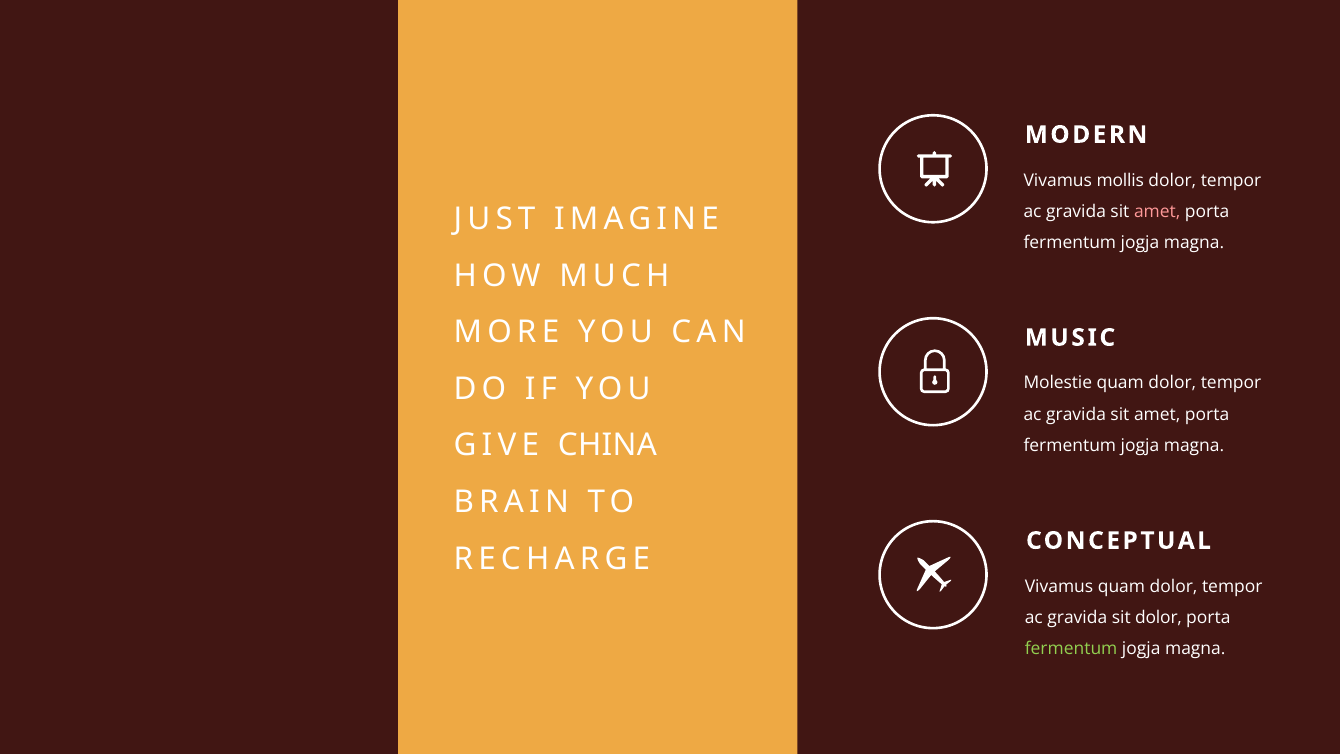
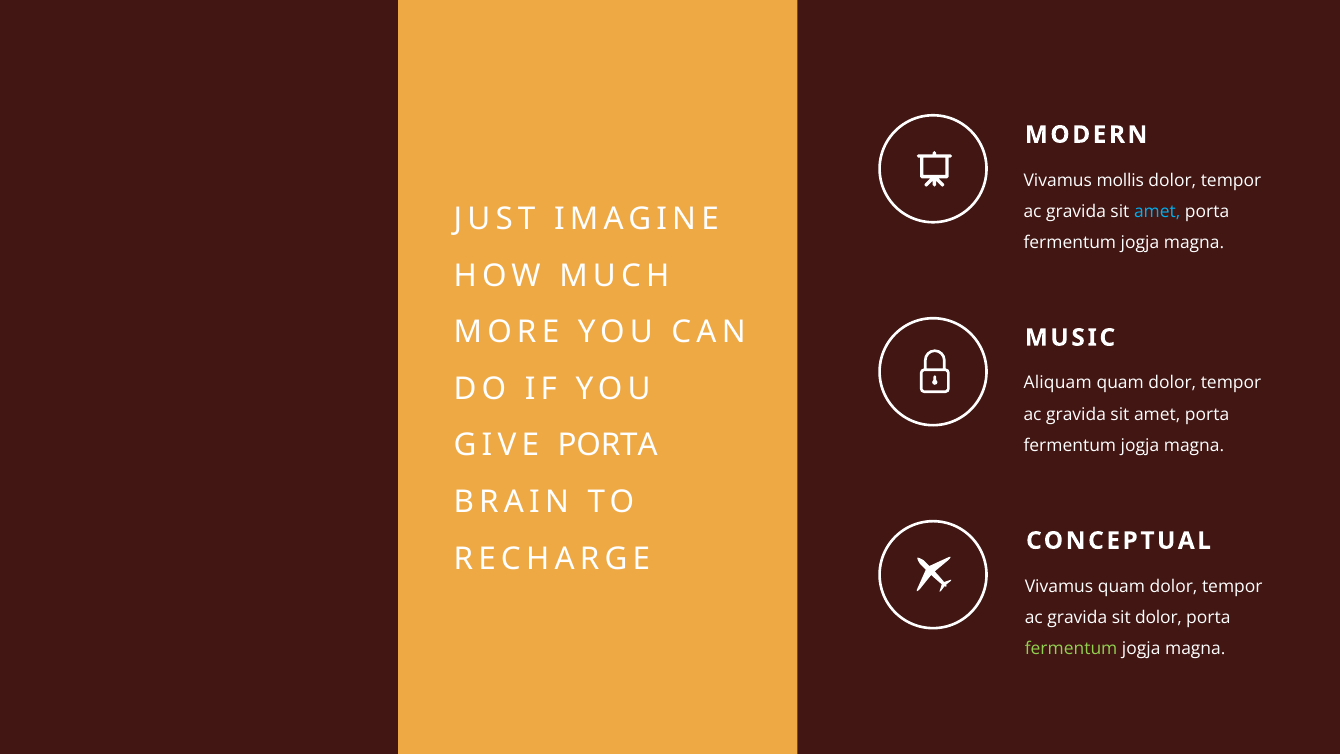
amet colour: pink -> light blue (1157, 212)
Molestie: Molestie -> Aliquam (1058, 383)
GIVE CHINA: CHINA -> PORTA (608, 445)
